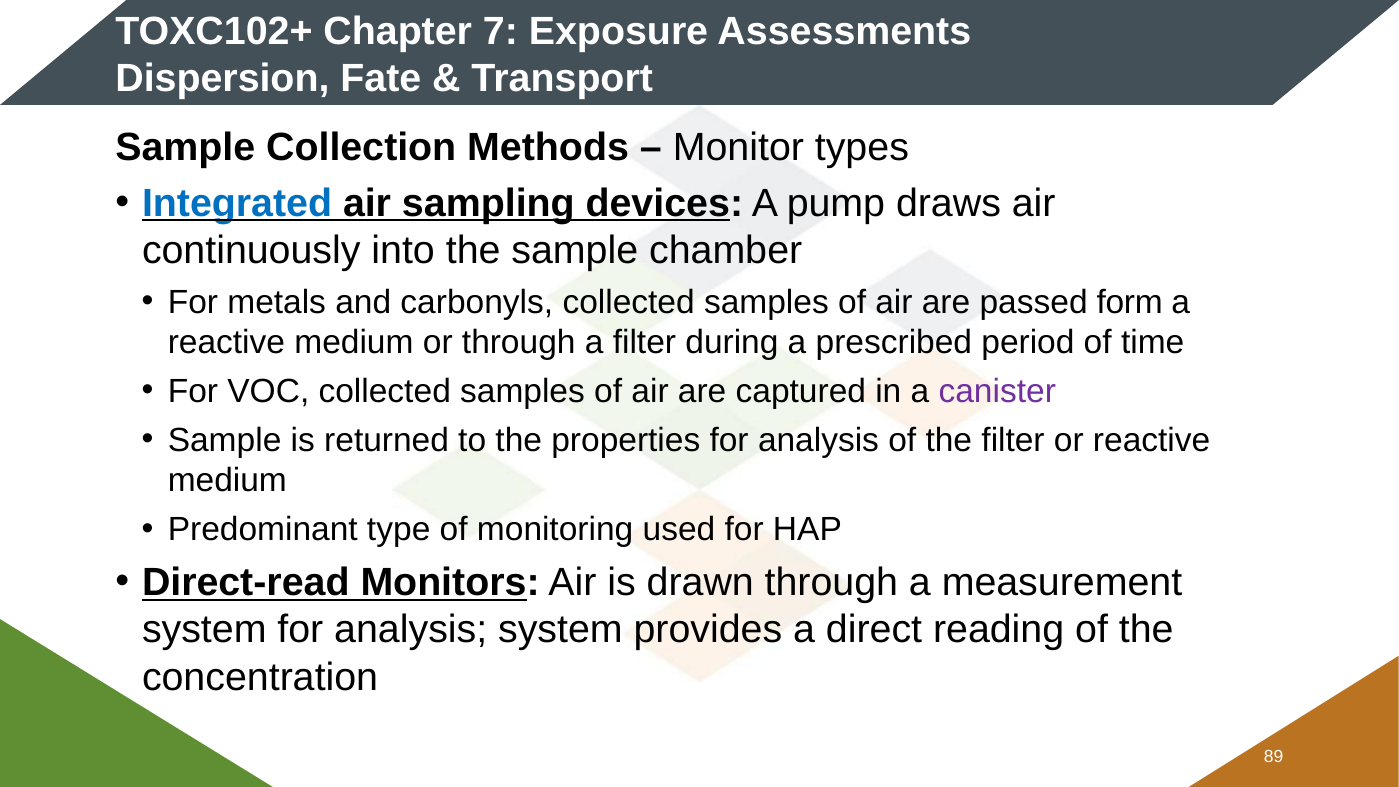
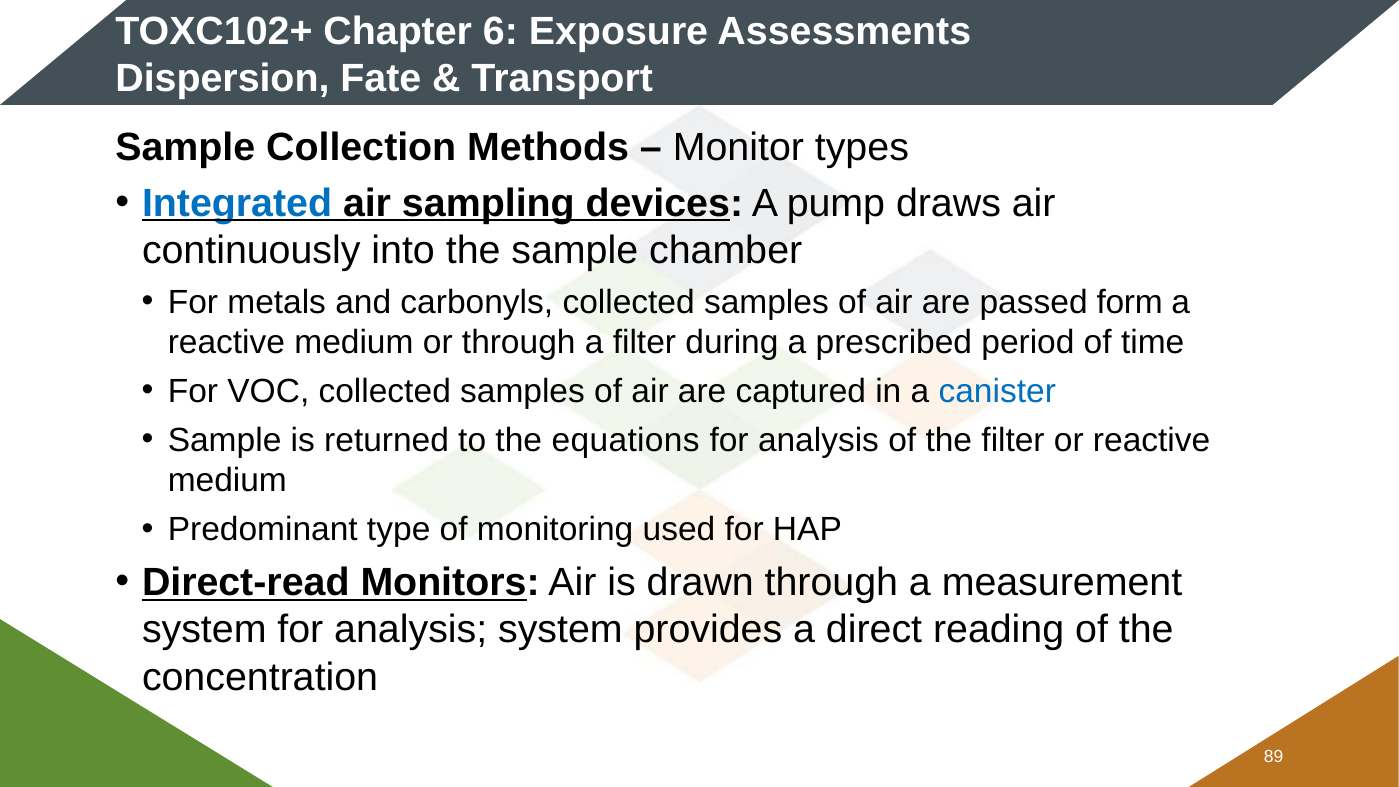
7: 7 -> 6 (500, 32)
canister colour: purple -> blue (997, 392)
properties: properties -> equations (626, 440)
